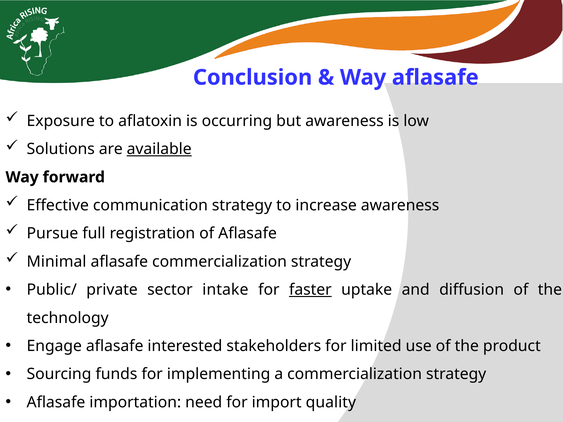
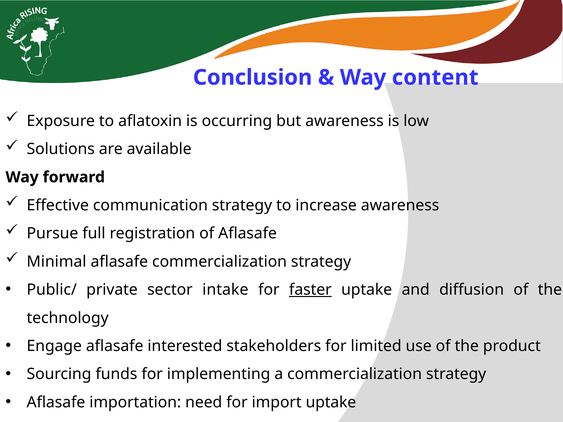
Way aflasafe: aflasafe -> content (435, 78)
available underline: present -> none (159, 149)
import quality: quality -> uptake (331, 402)
